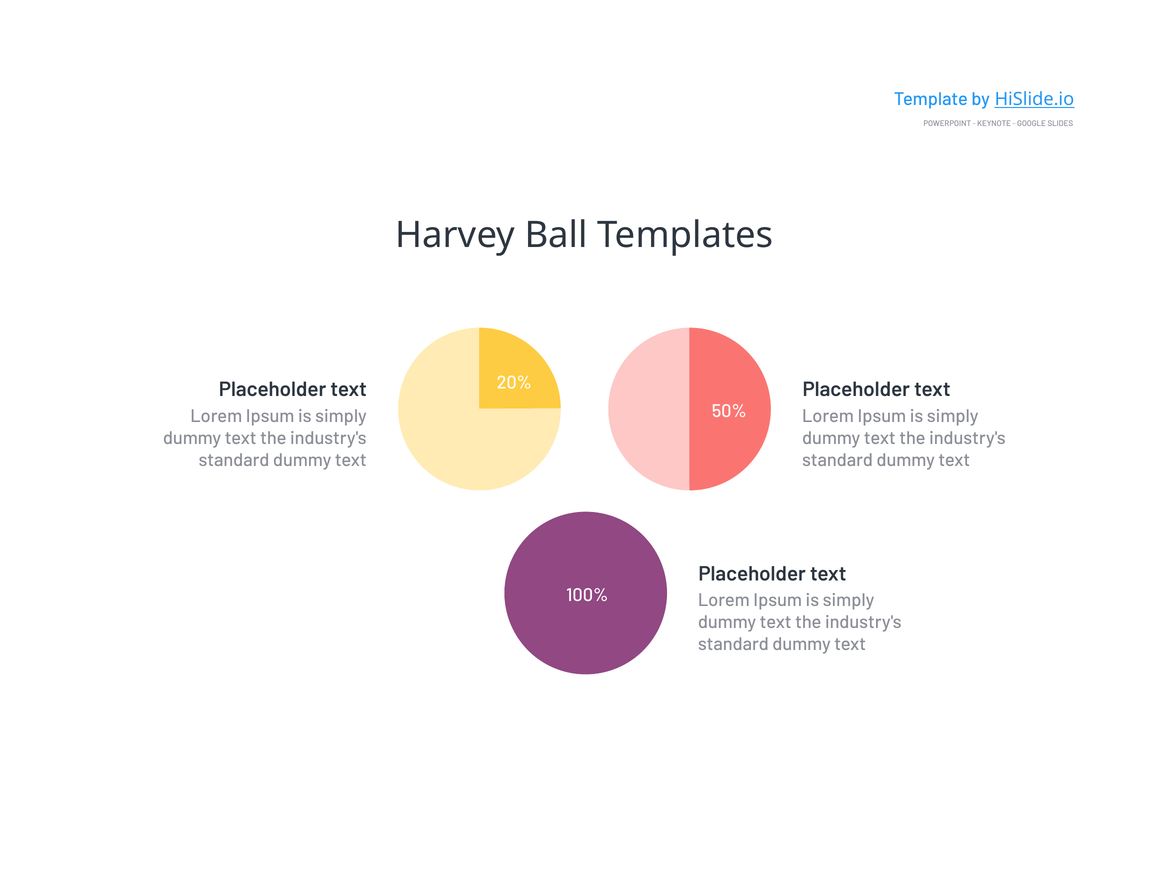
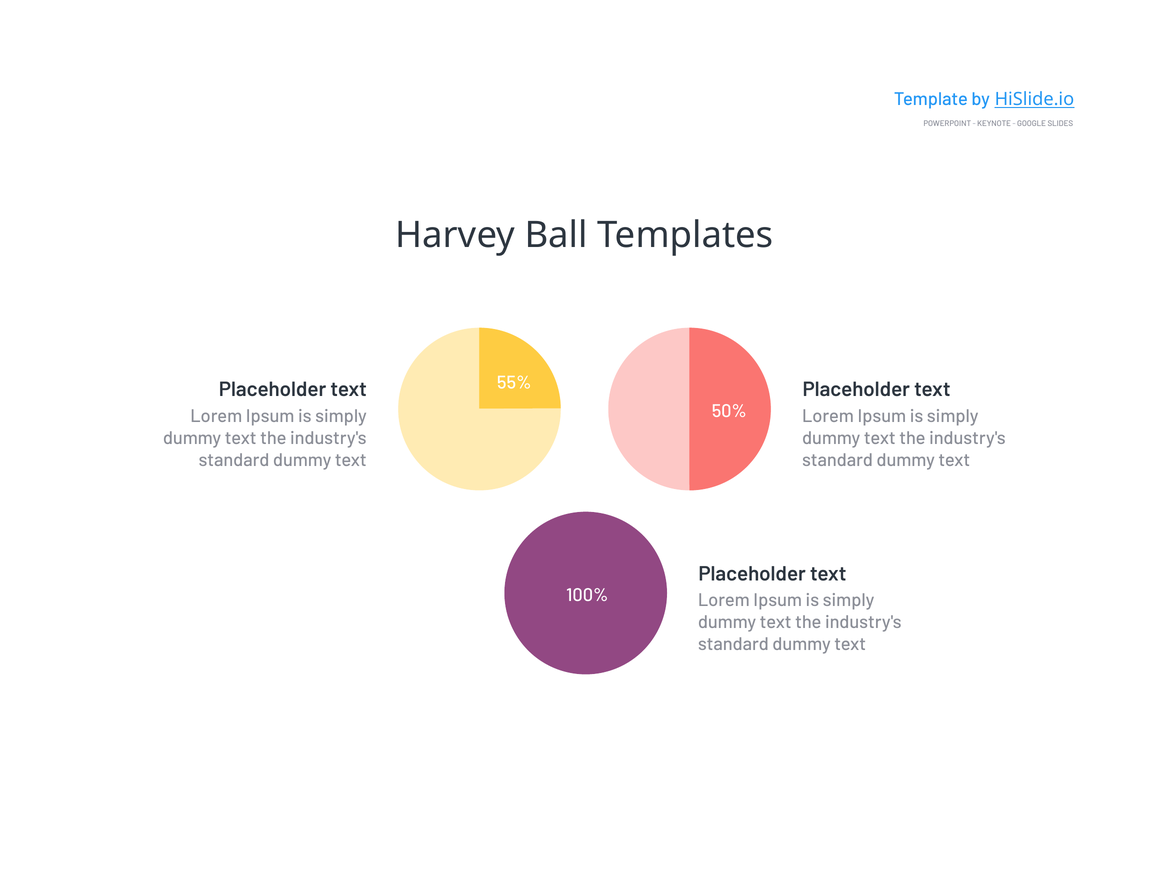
20%: 20% -> 55% (514, 383)
